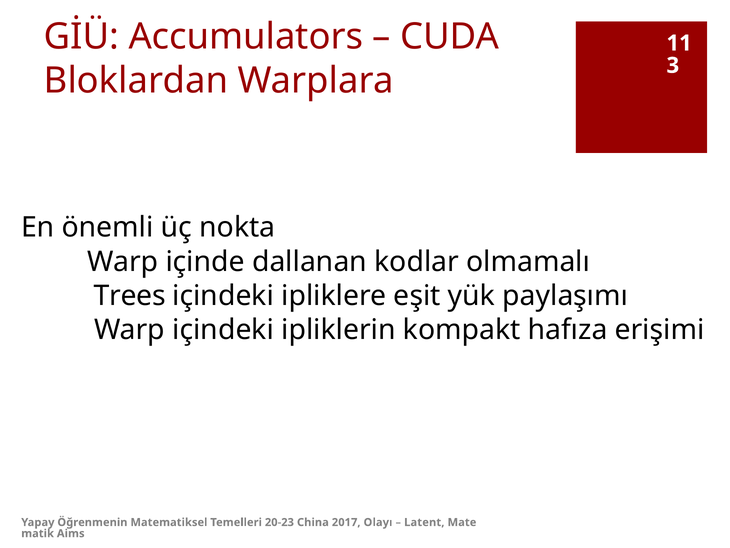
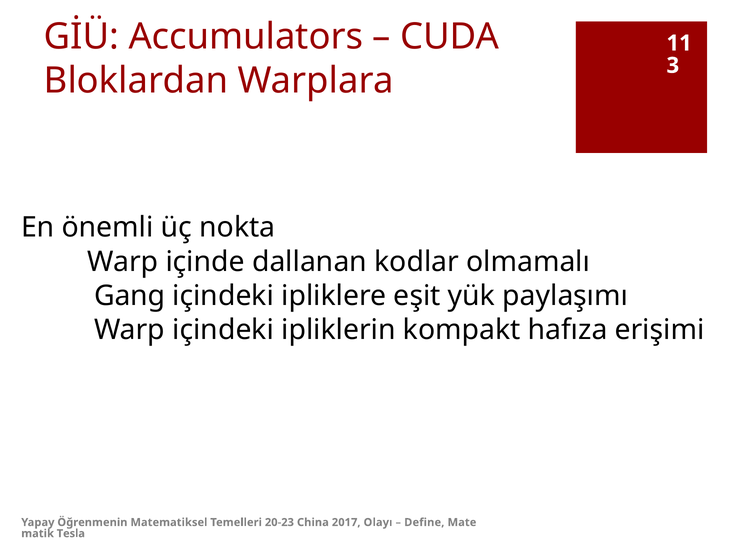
Trees: Trees -> Gang (130, 295)
Latent: Latent -> Define (424, 522)
Aims: Aims -> Tesla (71, 533)
